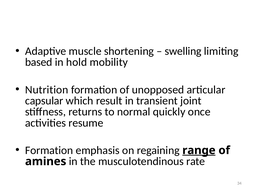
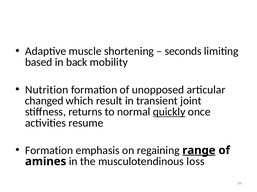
swelling: swelling -> seconds (183, 51)
hold: hold -> back (77, 62)
capsular: capsular -> changed (44, 101)
quickly underline: none -> present (169, 112)
rate: rate -> loss (196, 162)
